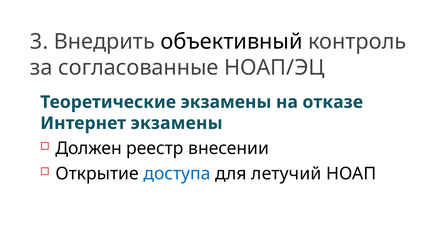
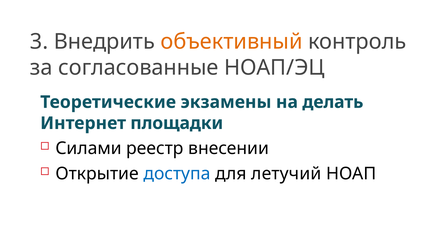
объективный colour: black -> orange (232, 41)
отказе: отказе -> делать (333, 102)
Интернет экзамены: экзамены -> площадки (177, 123)
Должен: Должен -> Силами (89, 148)
